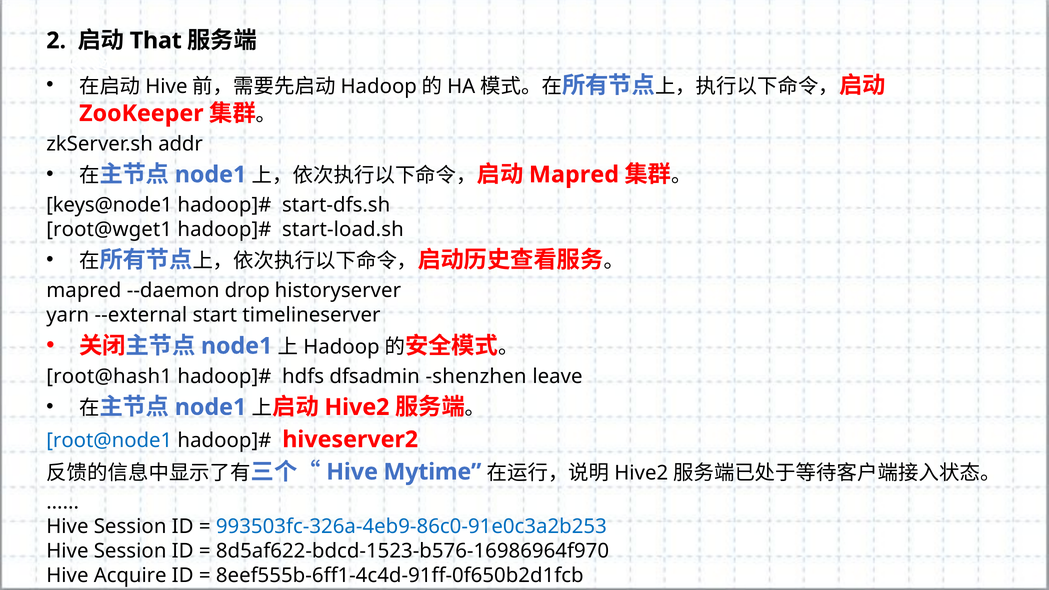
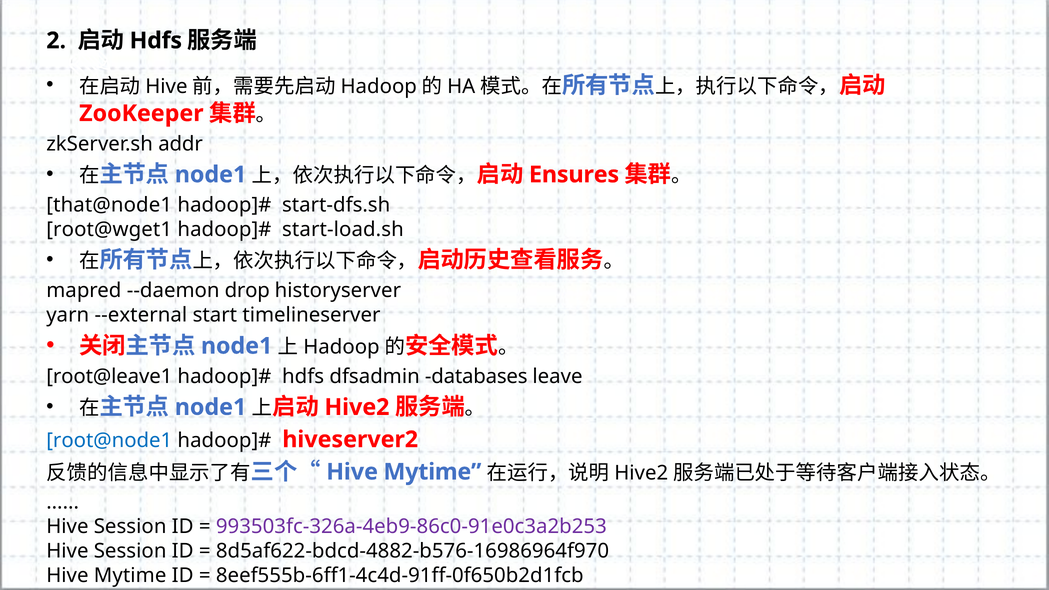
That: That -> Hdfs (156, 41)
Mapred: Mapred -> Ensures (574, 175)
keys@node1: keys@node1 -> that@node1 (109, 205)
root@hash1: root@hash1 -> root@leave1 (109, 376)
shenzhen: shenzhen -> databases (476, 376)
993503fc-326a-4eb9-86c0-91e0c3a2b253 colour: blue -> purple (411, 527)
8d5af622-bdcd-1523-b576-16986964f970: 8d5af622-bdcd-1523-b576-16986964f970 -> 8d5af622-bdcd-4882-b576-16986964f970 (412, 551)
Acquire: Acquire -> Mytime (130, 576)
